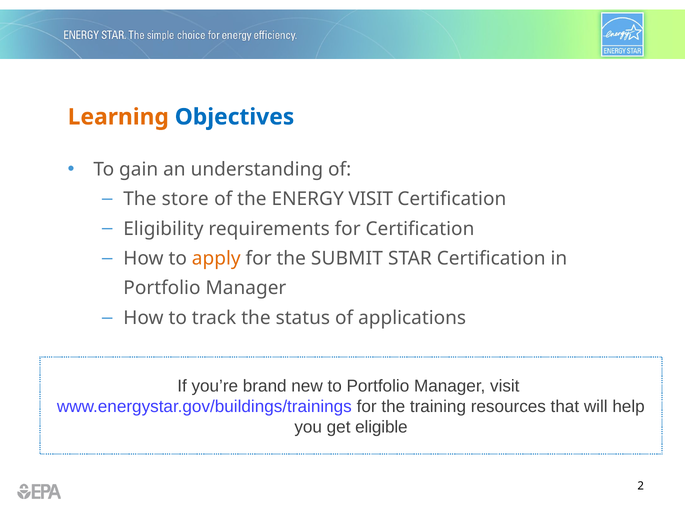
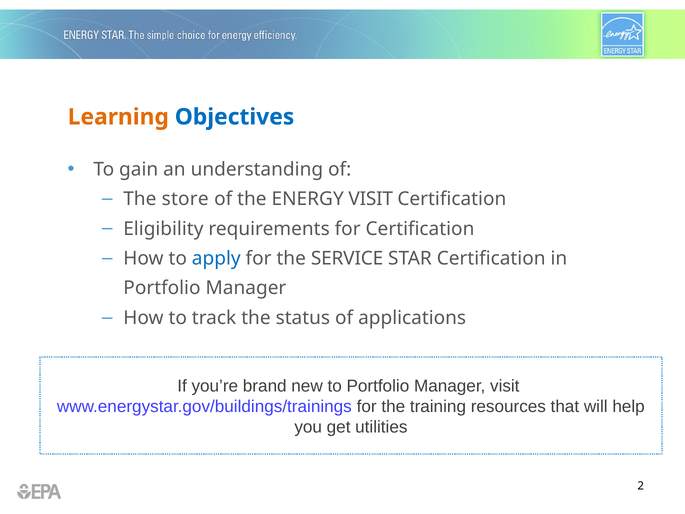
apply colour: orange -> blue (216, 258)
SUBMIT: SUBMIT -> SERVICE (347, 258)
eligible: eligible -> utilities (381, 427)
